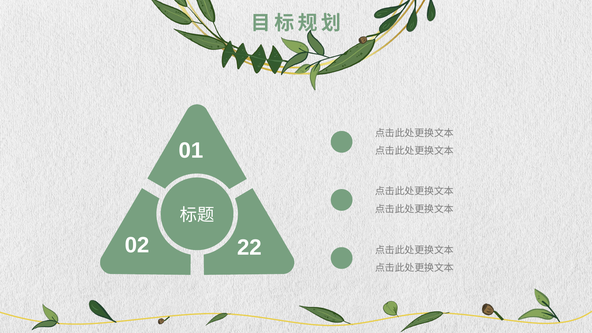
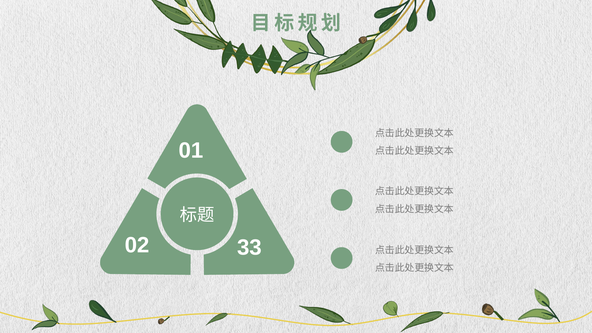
22: 22 -> 33 (249, 247)
